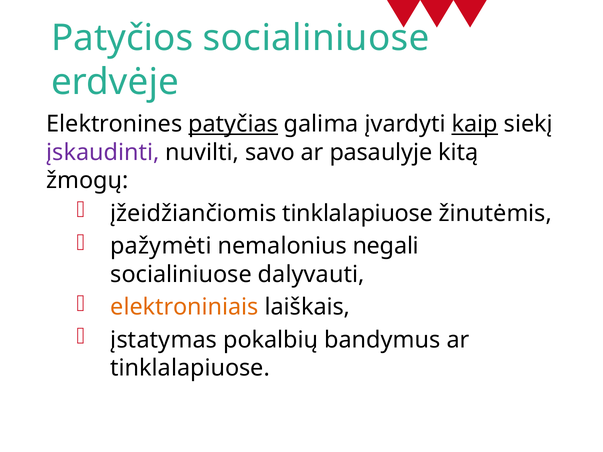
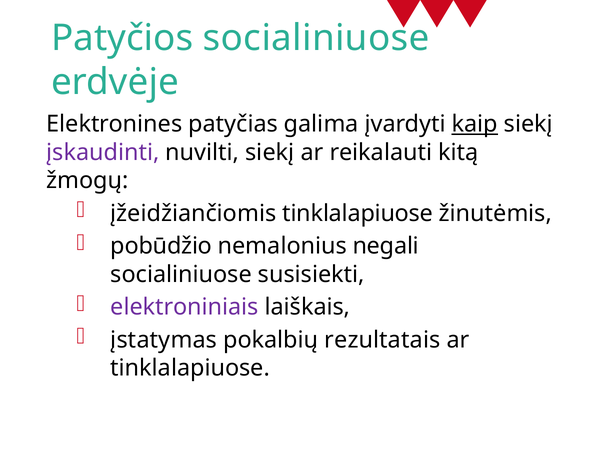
patyčias underline: present -> none (233, 124)
nuvilti savo: savo -> siekį (270, 152)
pasaulyje: pasaulyje -> reikalauti (381, 152)
pažymėti: pažymėti -> pobūdžio (161, 246)
dalyvauti: dalyvauti -> susisiekti (311, 274)
elektroniniais colour: orange -> purple (185, 307)
bandymus: bandymus -> rezultatais (382, 340)
